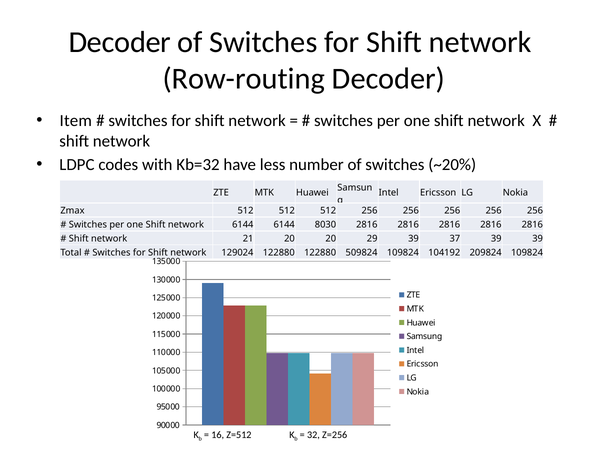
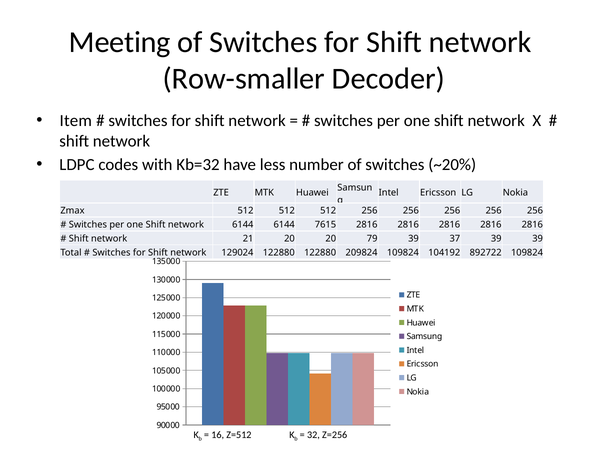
Decoder: Decoder -> Meeting (120, 42)
Row-routing: Row-routing -> Row-smaller (244, 79)
8030: 8030 -> 7615 (325, 225)
29: 29 -> 79 (372, 239)
509824: 509824 -> 209824 (362, 253)
209824: 209824 -> 892722 (486, 253)
